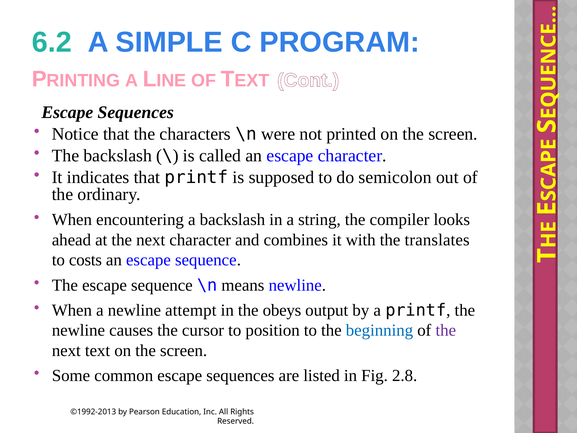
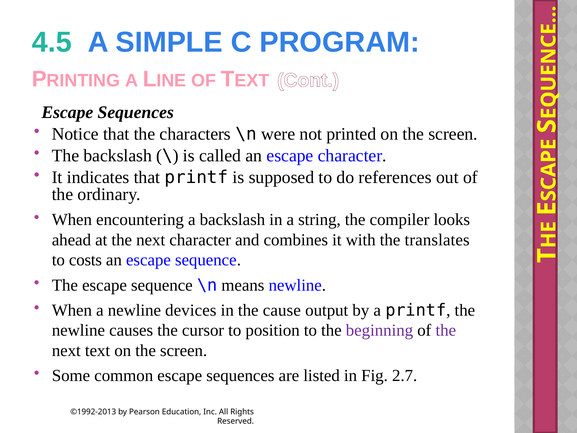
6.2: 6.2 -> 4.5 (52, 42)
semicolon: semicolon -> references (395, 177)
attempt: attempt -> devices (191, 310)
obeys: obeys -> cause (282, 310)
beginning colour: blue -> purple (379, 330)
2.8: 2.8 -> 2.7 (405, 375)
